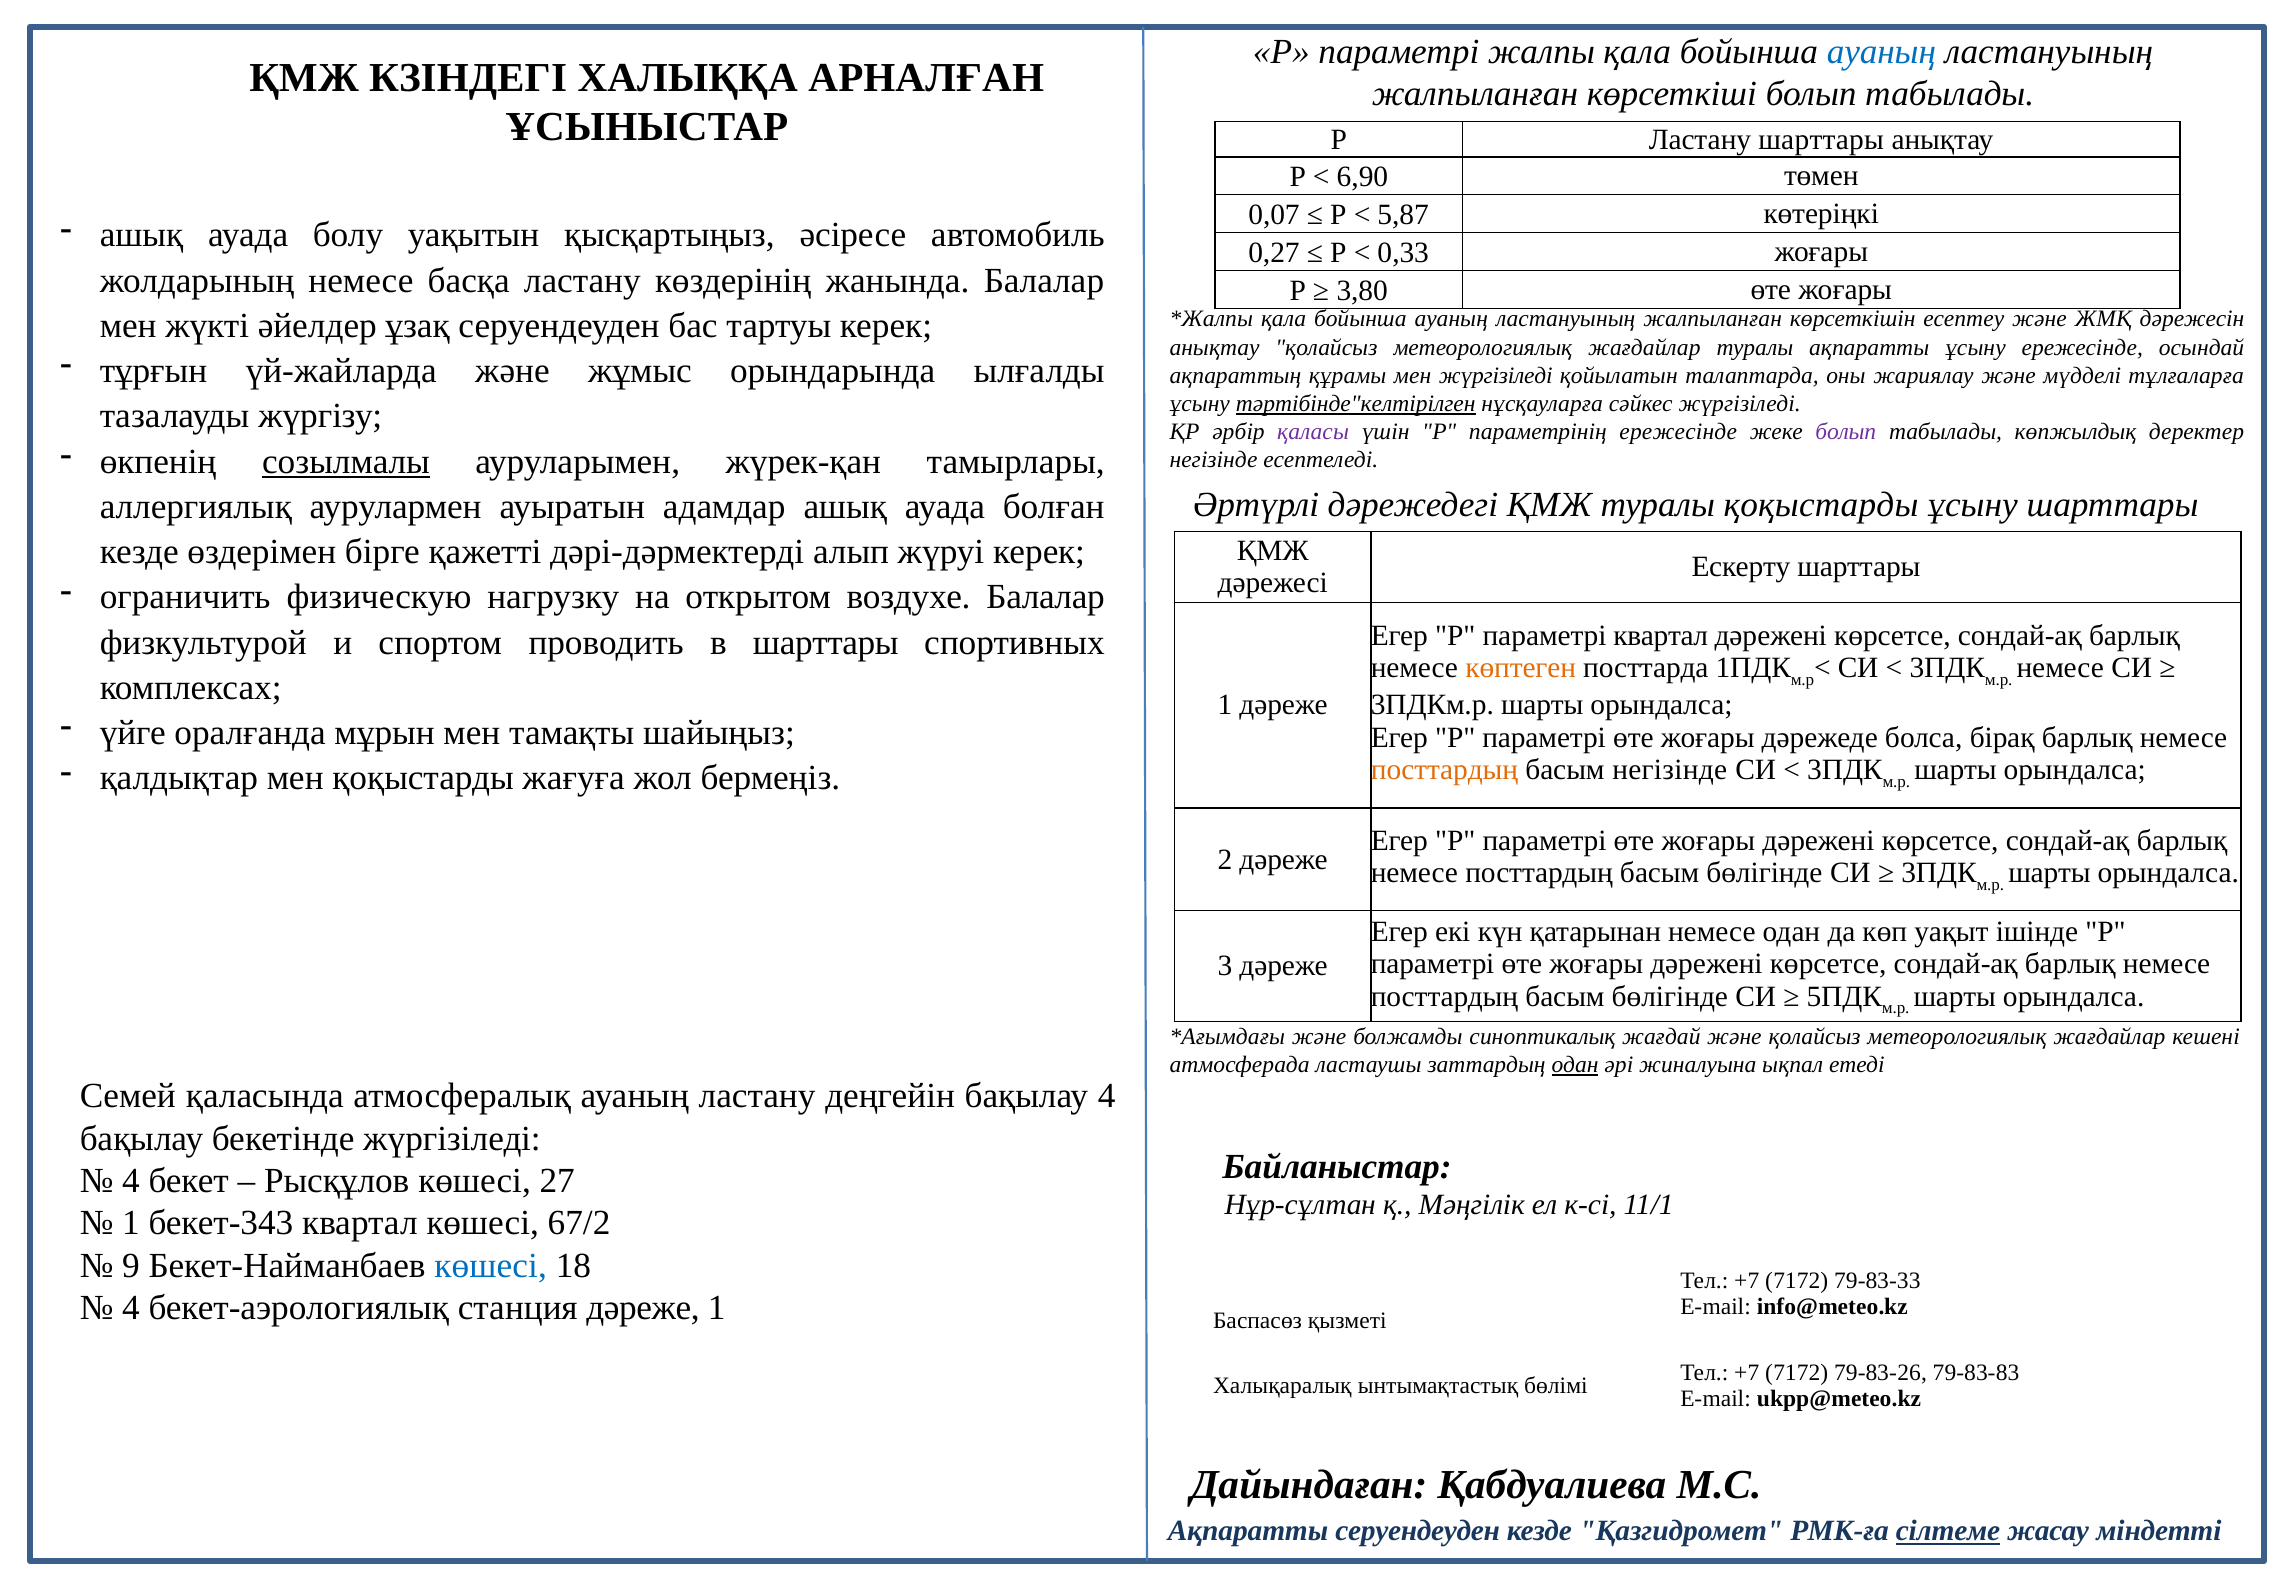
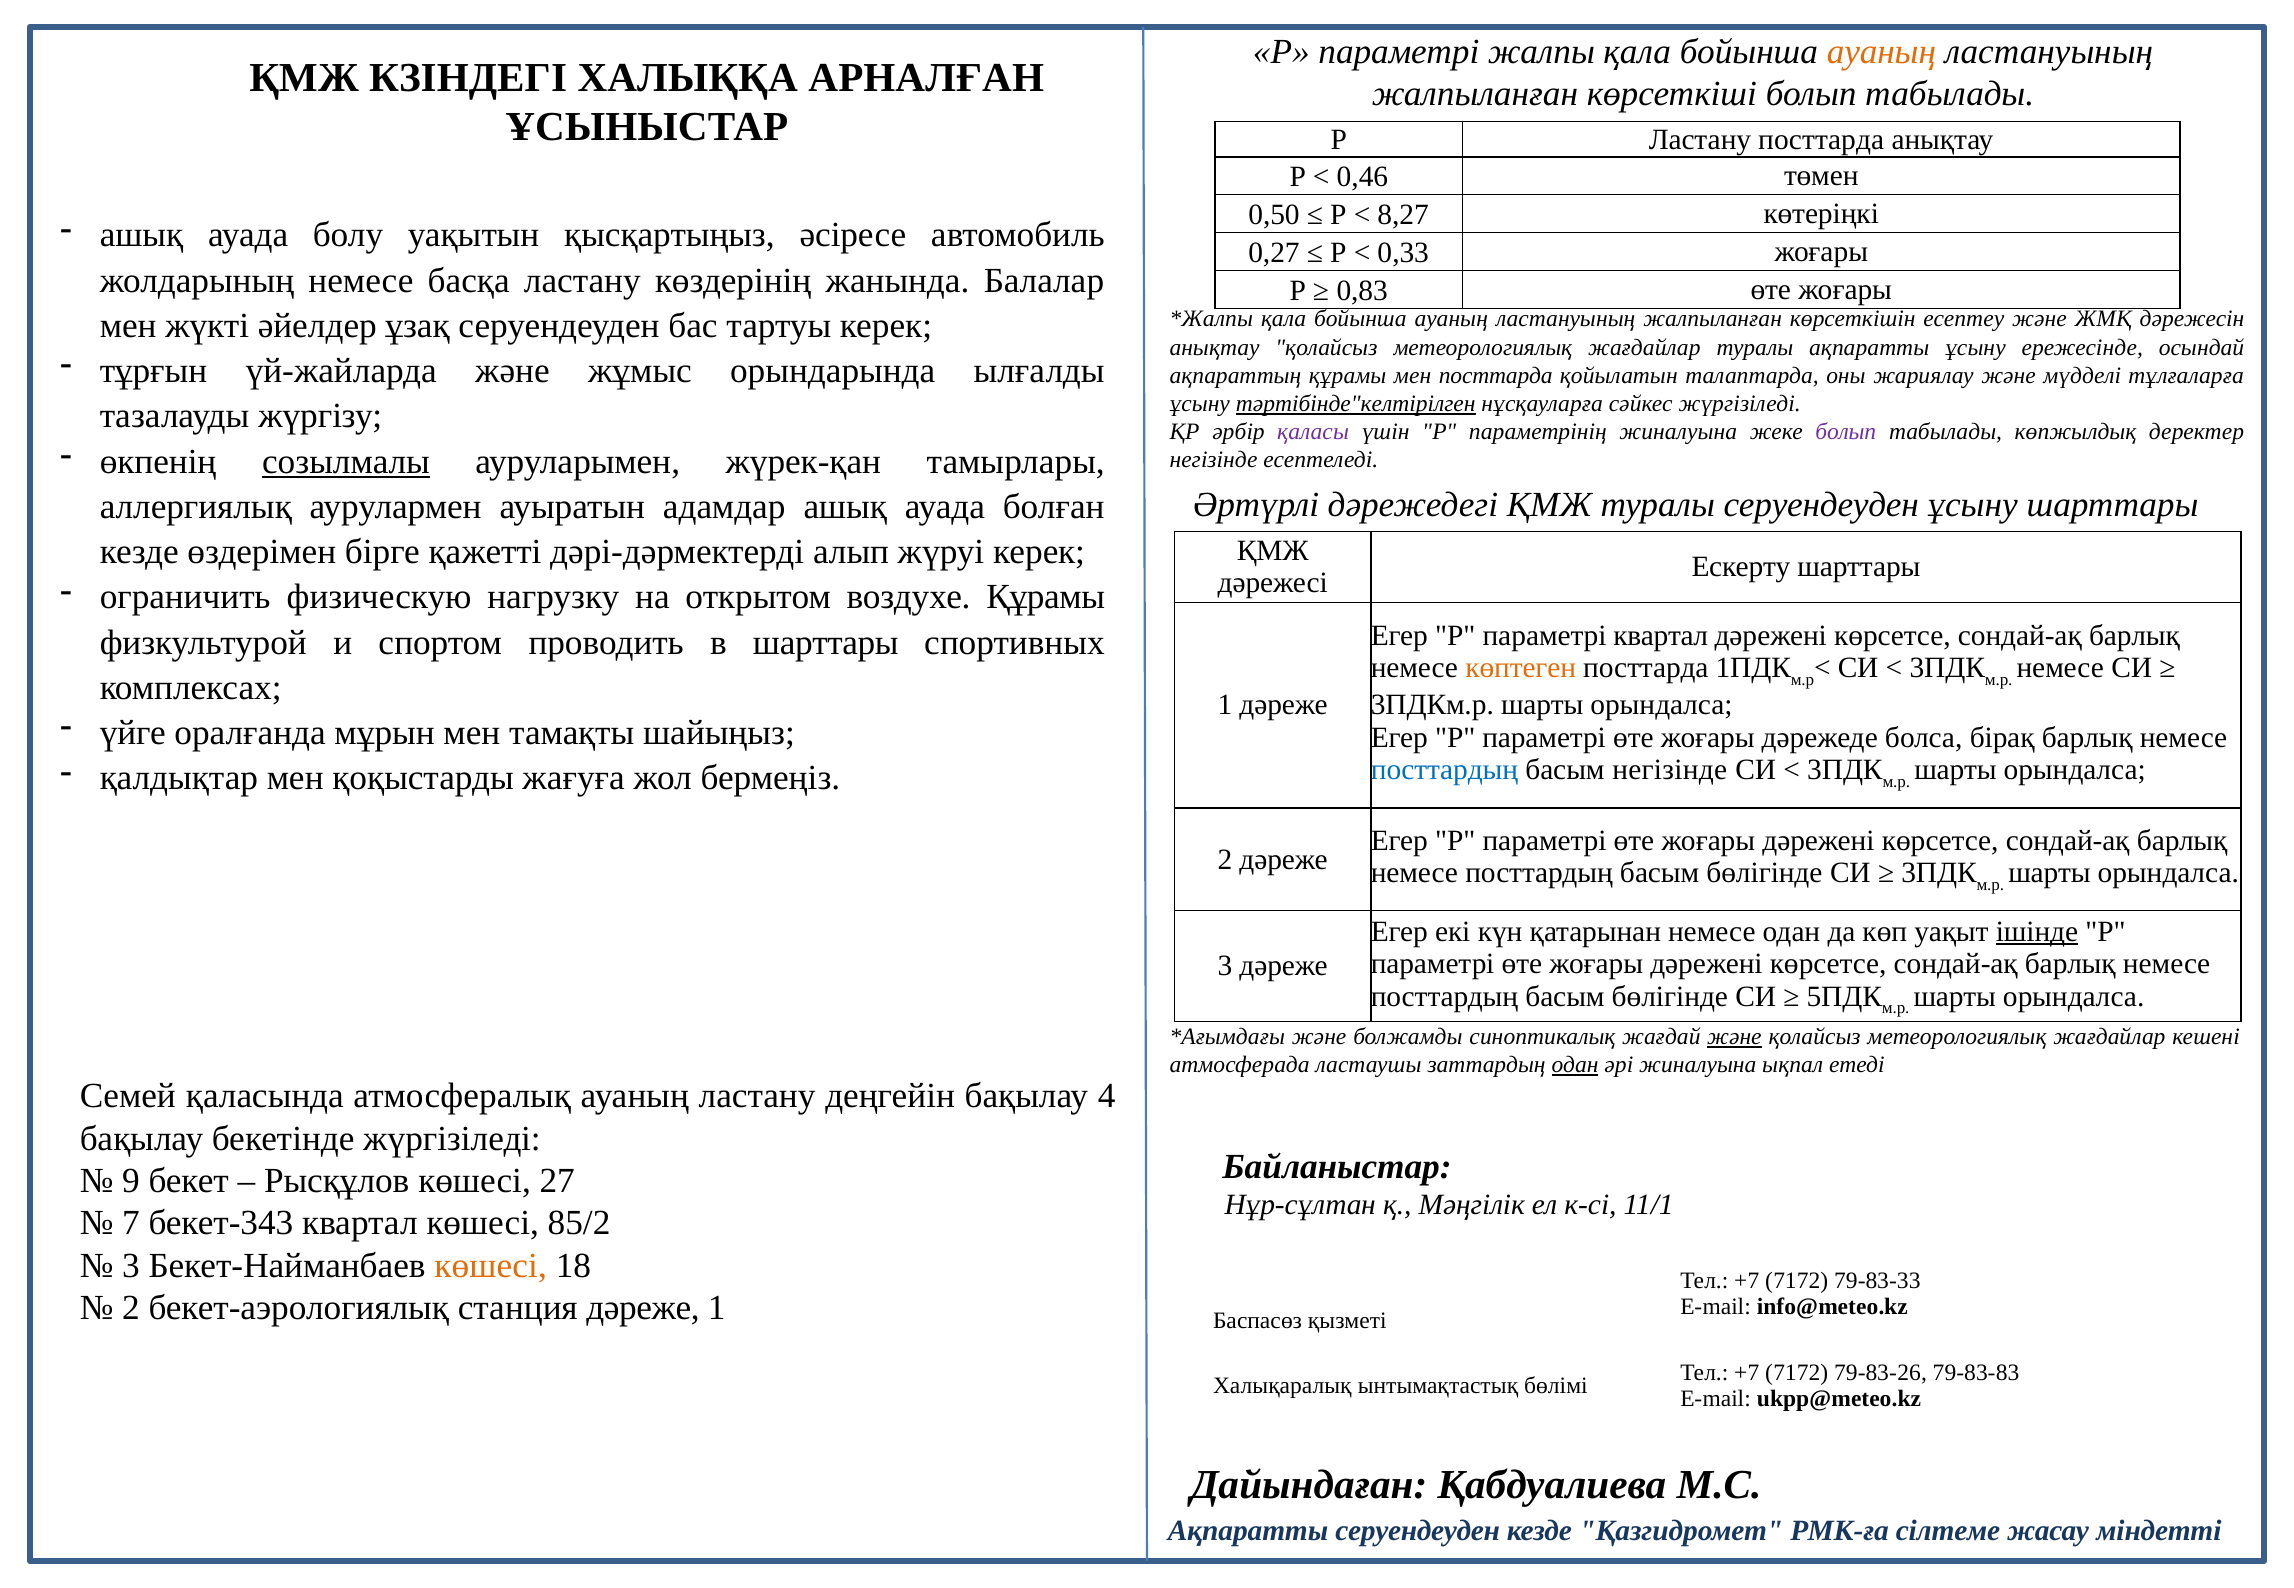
ауаның colour: blue -> orange (1881, 52)
Ластану шарттары: шарттары -> посттарда (1821, 139)
6,90: 6,90 -> 0,46 (1362, 177)
0,07: 0,07 -> 0,50 (1274, 215)
5,87: 5,87 -> 8,27 (1403, 215)
3,80: 3,80 -> 0,83 (1362, 291)
мен жүргізіледі: жүргізіледі -> посттарда (1496, 376)
параметрінің ережесінде: ережесінде -> жиналуына (1678, 432)
туралы қоқыстарды: қоқыстарды -> серуендеуден (1821, 505)
воздухе Балалар: Балалар -> Құрамы (1046, 597)
посттардың colour: orange -> blue (1445, 770)
ішінде underline: none -> present (2037, 932)
және underline: none -> present (1734, 1037)
4: 4 -> 9 (131, 1181)
1: 1 -> 7 (131, 1223)
67/2: 67/2 -> 85/2 (579, 1223)
9: 9 -> 3 (131, 1266)
көшесі colour: blue -> orange (491, 1266)
4: 4 -> 2 (131, 1308)
сілтеме underline: present -> none (1948, 1531)
